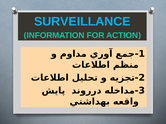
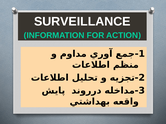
SURVEILLANCE colour: light blue -> white (82, 22)
